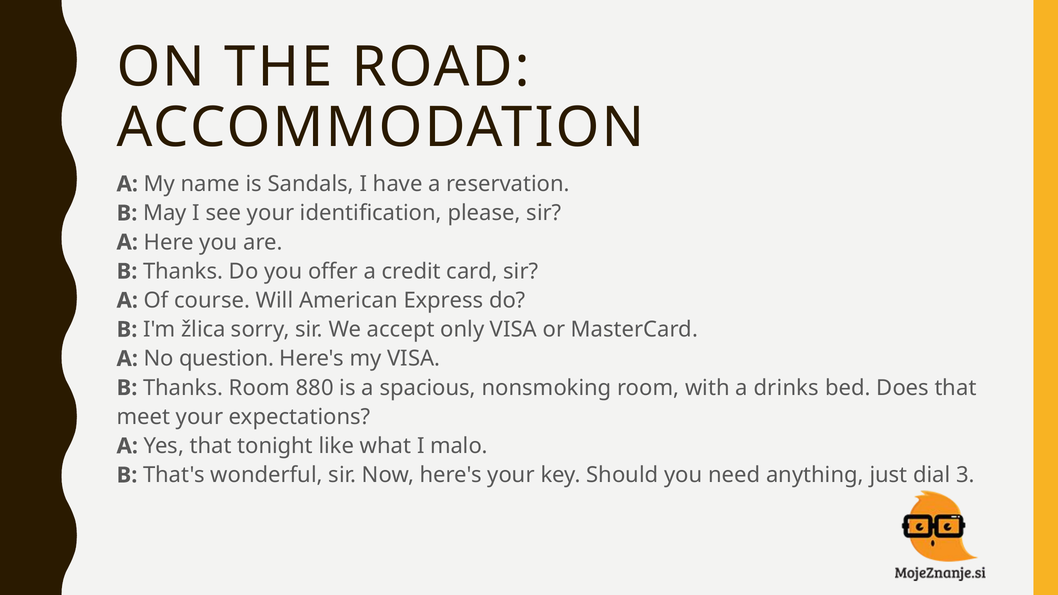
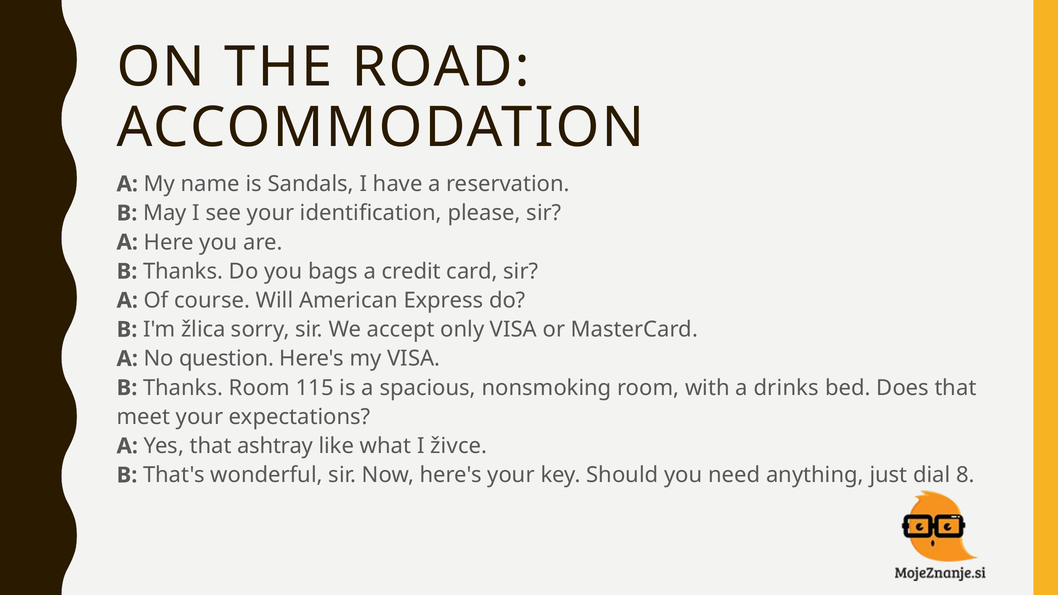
offer: offer -> bags (333, 271)
880: 880 -> 115 (315, 388)
tonight: tonight -> ashtray (275, 446)
malo: malo -> živce (459, 446)
3: 3 -> 8 (966, 475)
